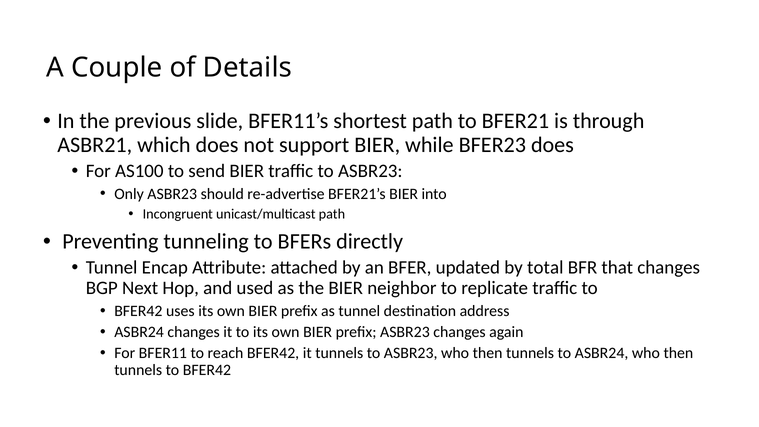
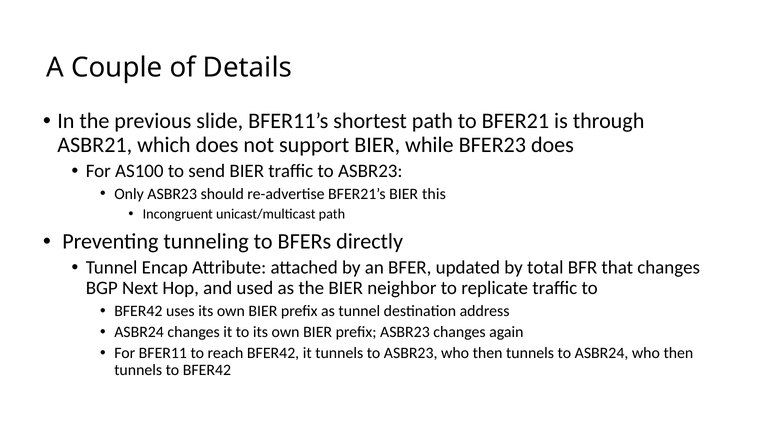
into: into -> this (434, 194)
